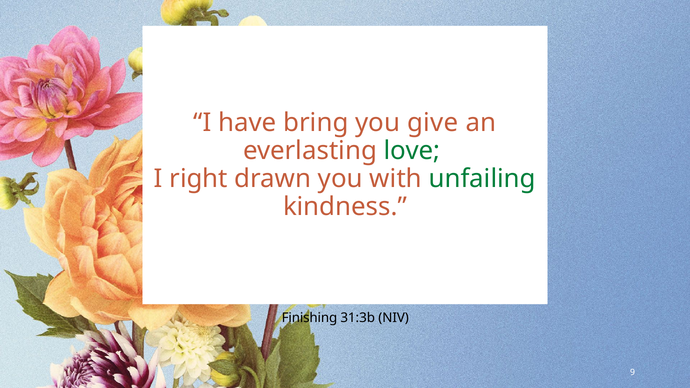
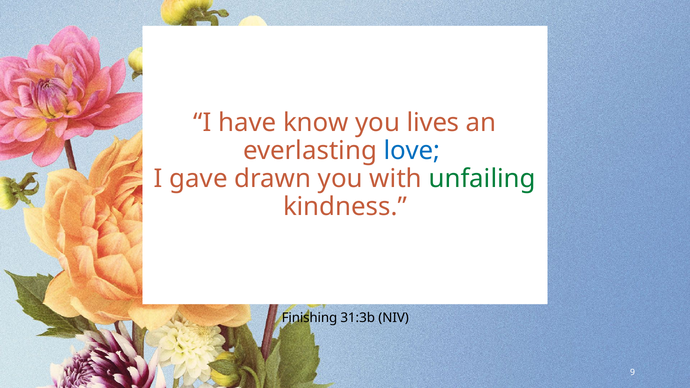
bring: bring -> know (316, 123)
give: give -> lives (433, 123)
love colour: green -> blue (412, 151)
right: right -> gave (198, 179)
